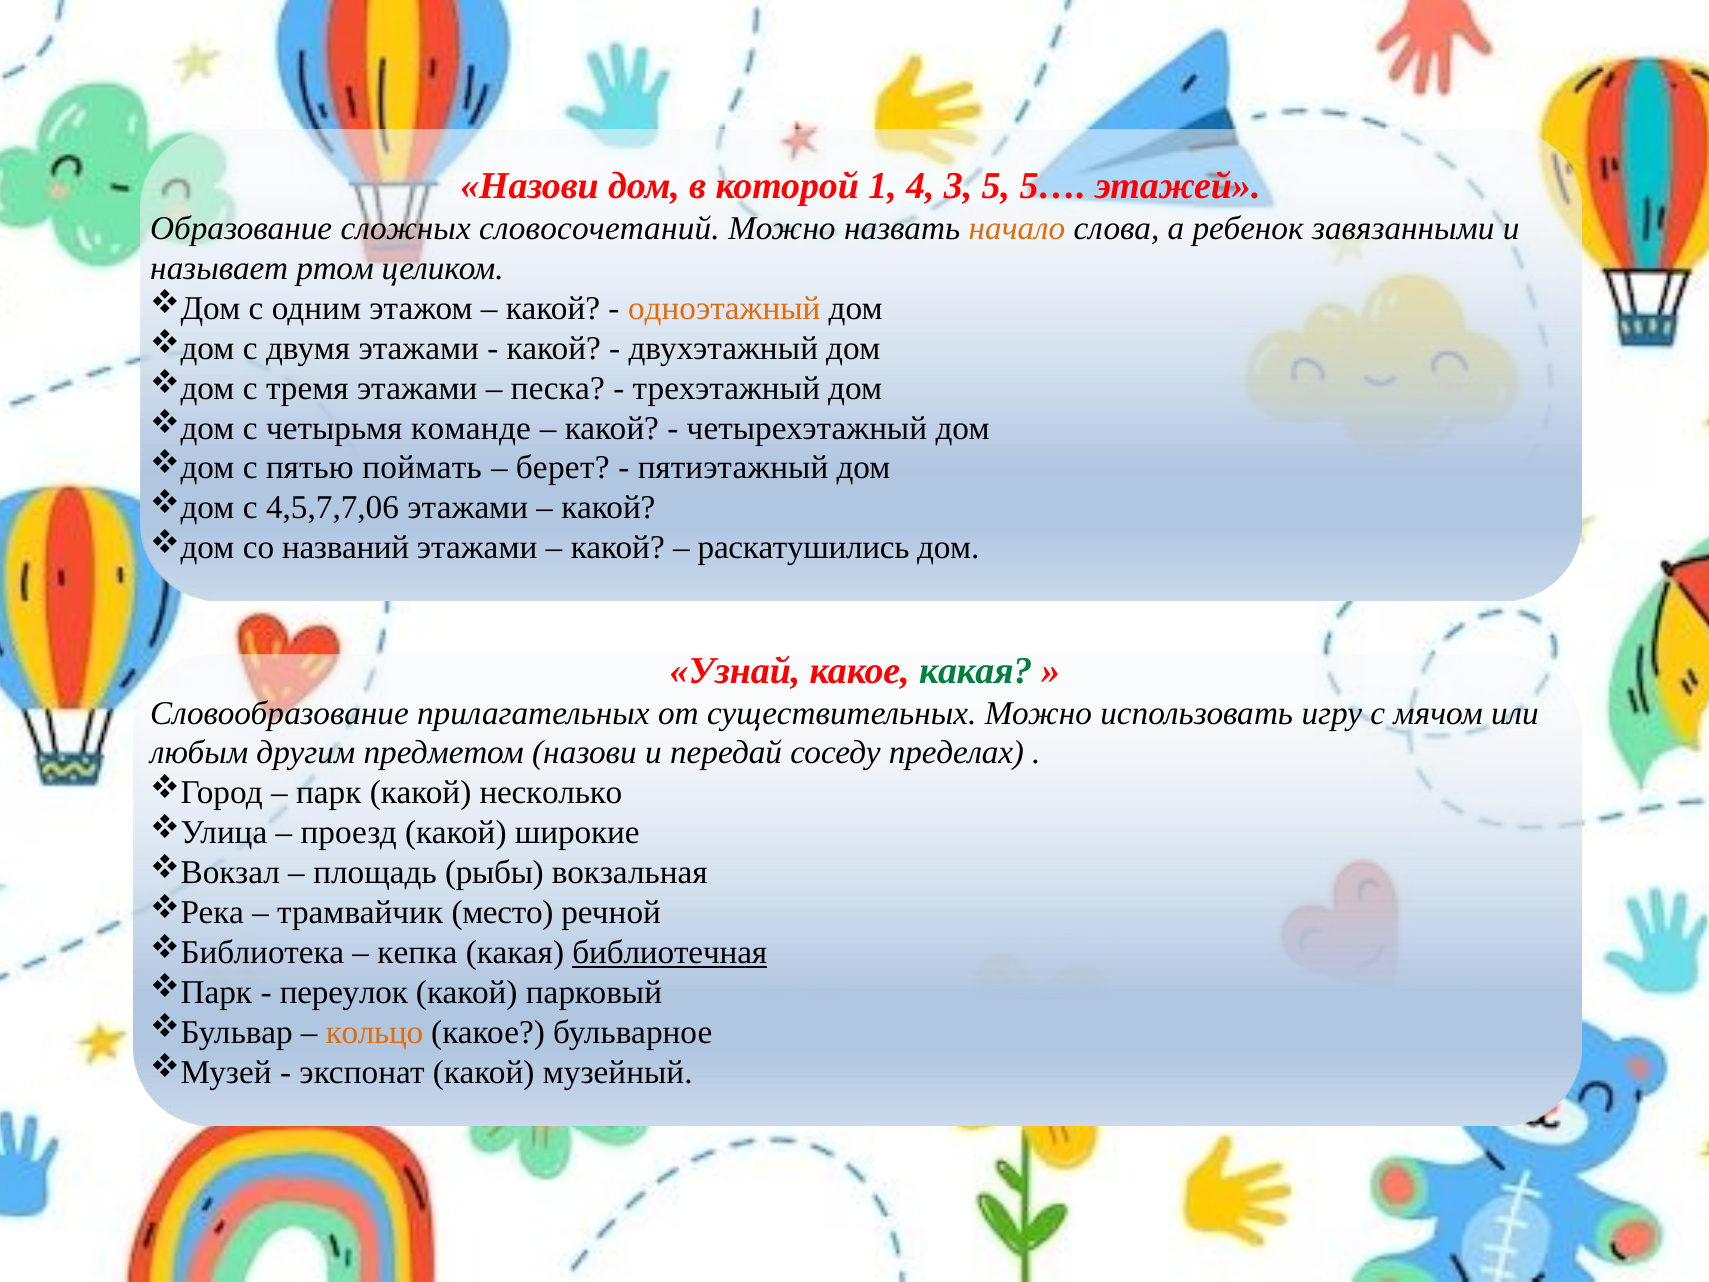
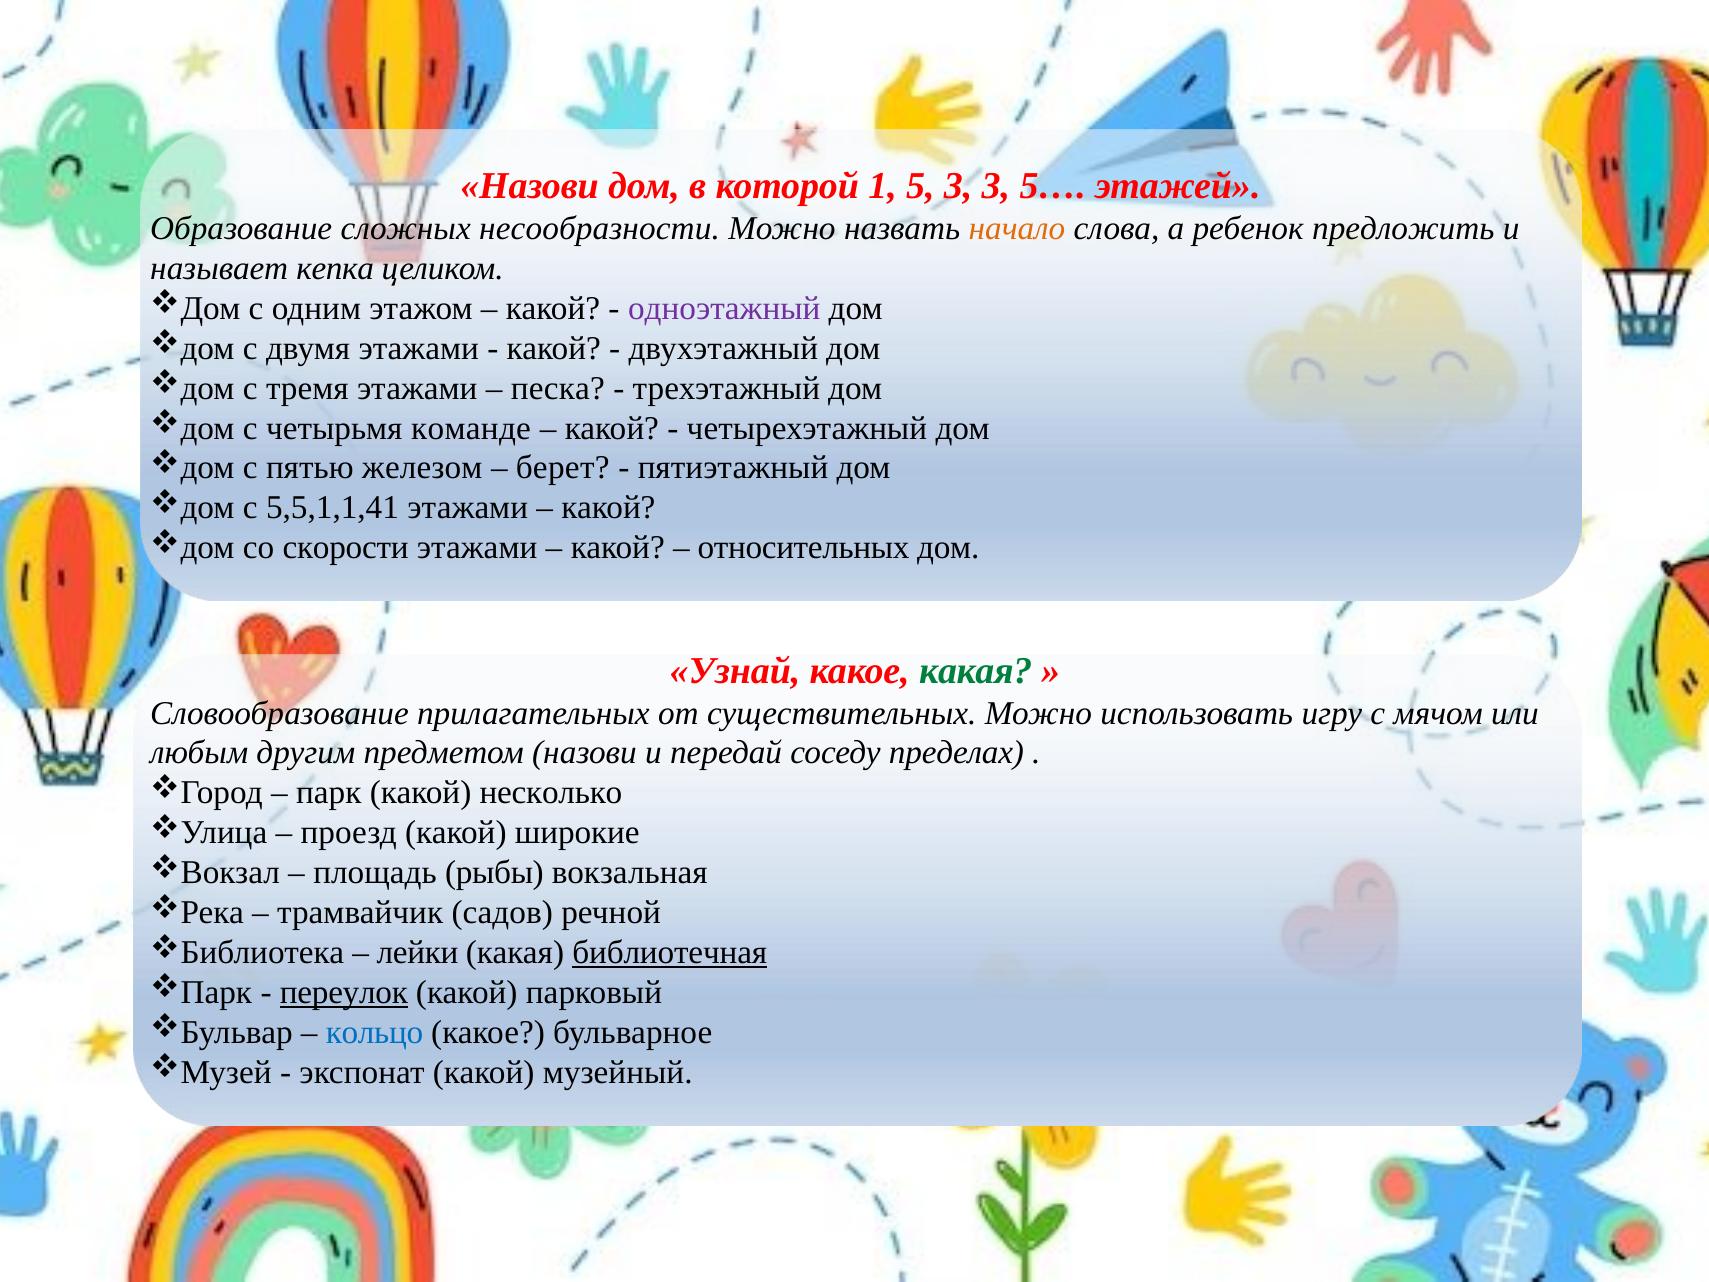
4: 4 -> 5 (920, 186)
3 5: 5 -> 3 (996, 186)
словосочетаний: словосочетаний -> несообразности (600, 228)
завязанными: завязанными -> предложить (1403, 228)
ртом: ртом -> кепка (335, 268)
одноэтажный colour: orange -> purple (724, 308)
поймать: поймать -> железом (422, 468)
4,5,7,7,06: 4,5,7,7,06 -> 5,5,1,1,41 (333, 508)
названий: названий -> скорости (346, 548)
раскатушились: раскатушились -> относительных (804, 548)
место: место -> садов (502, 912)
кепка: кепка -> лейки (418, 952)
переулок underline: none -> present (344, 992)
кольцо colour: orange -> blue (375, 1032)
